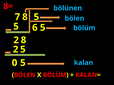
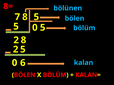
6: 6 -> 0 (35, 28)
0 5: 5 -> 6 (23, 63)
